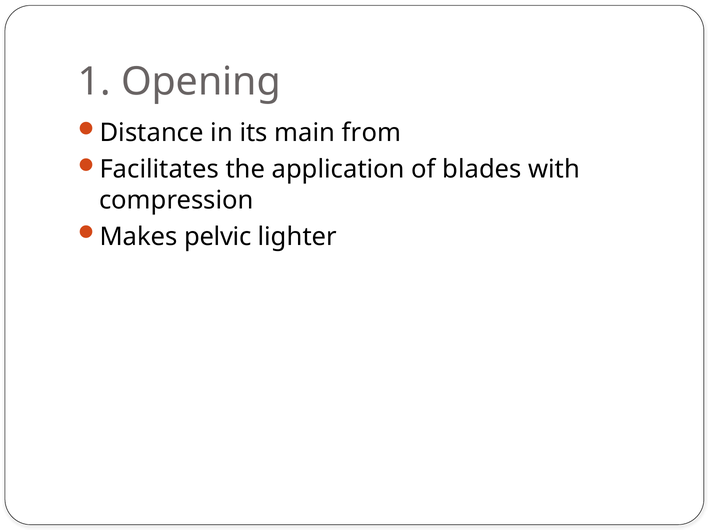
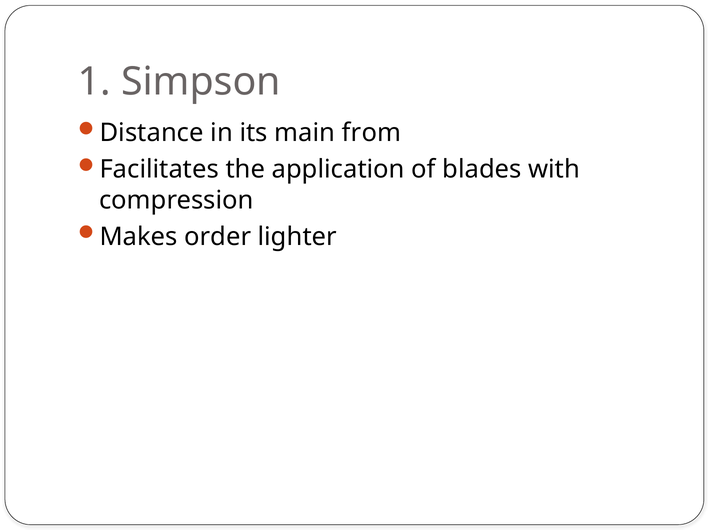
Opening: Opening -> Simpson (201, 82)
pelvic: pelvic -> order (218, 236)
